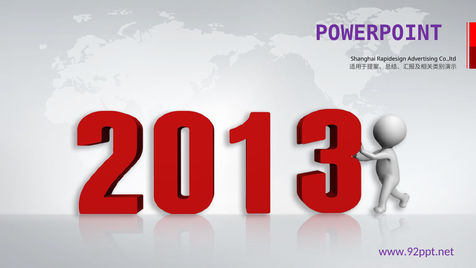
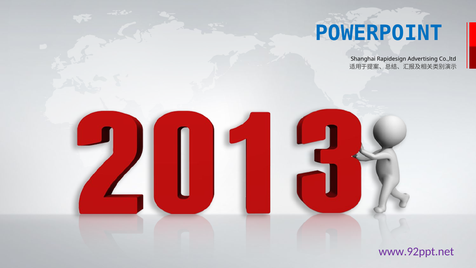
POWERPOINT colour: purple -> blue (379, 33)
